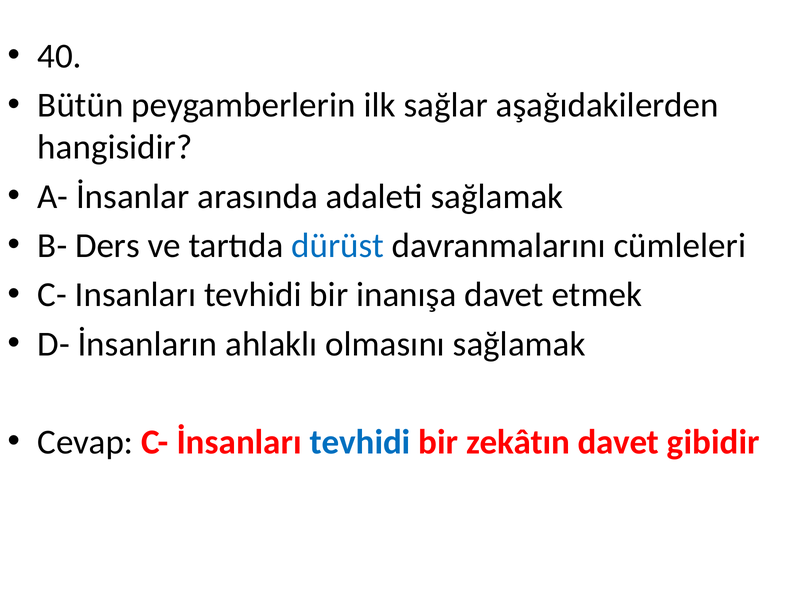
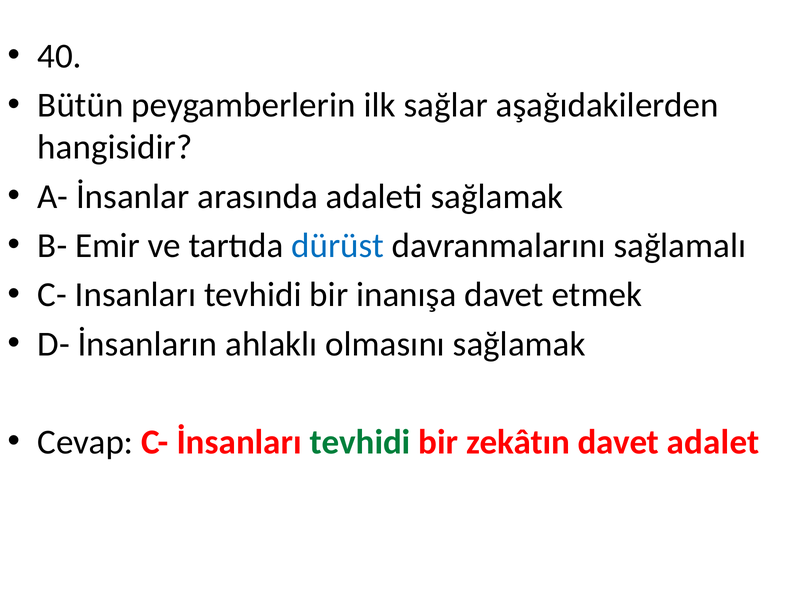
Ders: Ders -> Emir (108, 246)
cümleleri: cümleleri -> sağlamalı (680, 246)
tevhidi colour: blue -> green (360, 442)
gibidir: gibidir -> adalet (713, 442)
